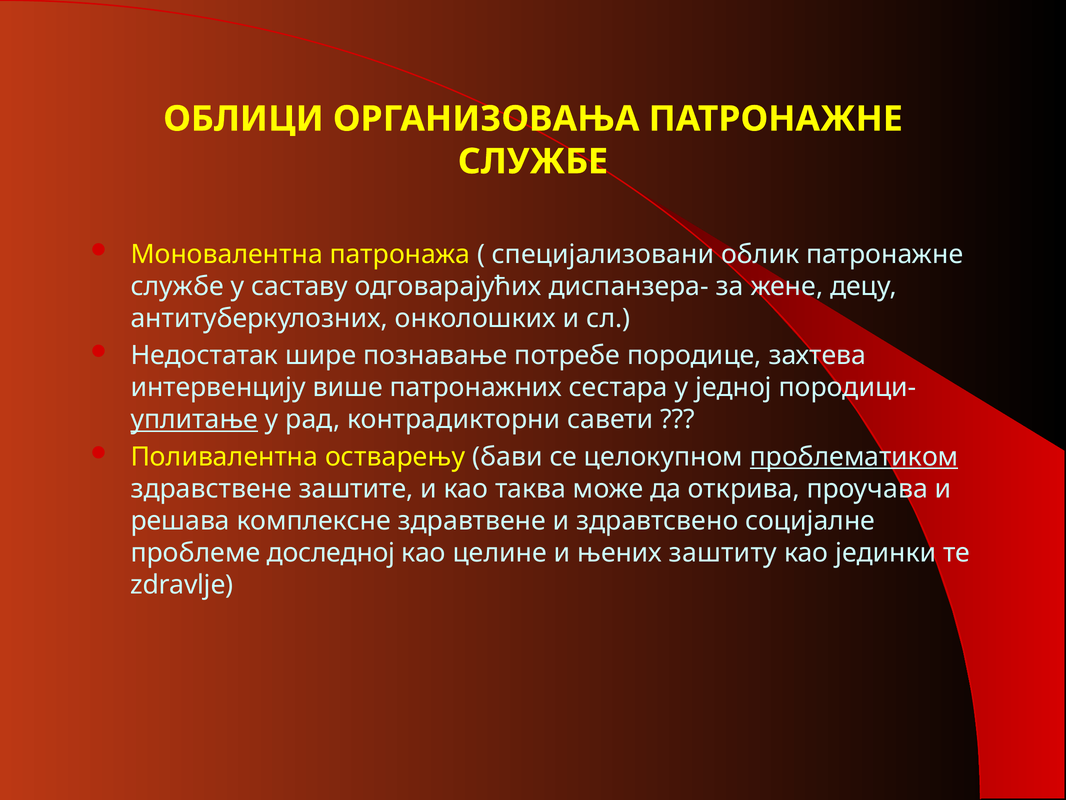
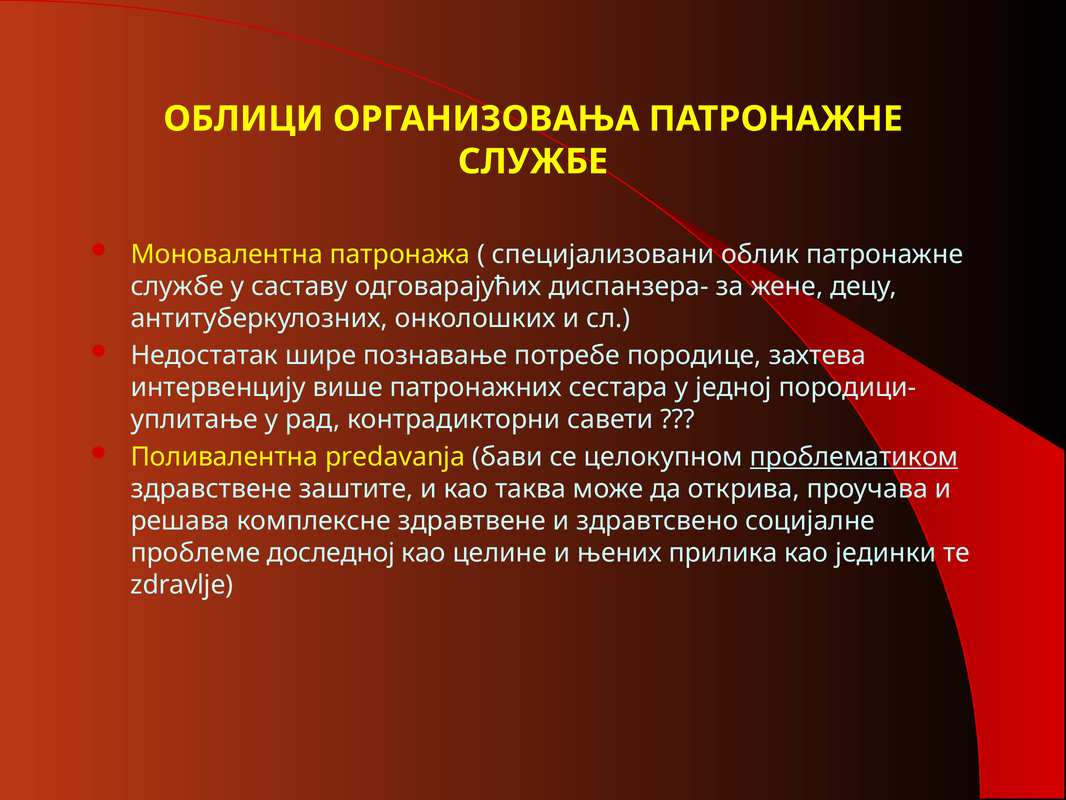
уплитање underline: present -> none (194, 419)
остварењу: остварењу -> predavanja (395, 457)
заштиту: заштиту -> прилика (723, 553)
